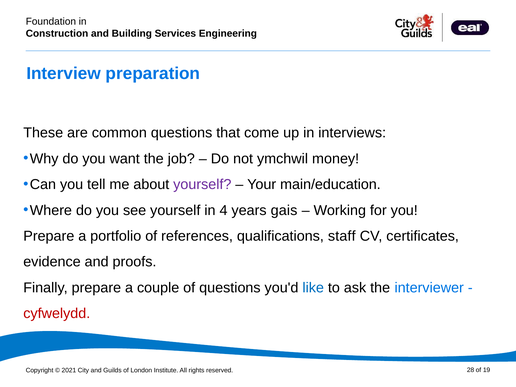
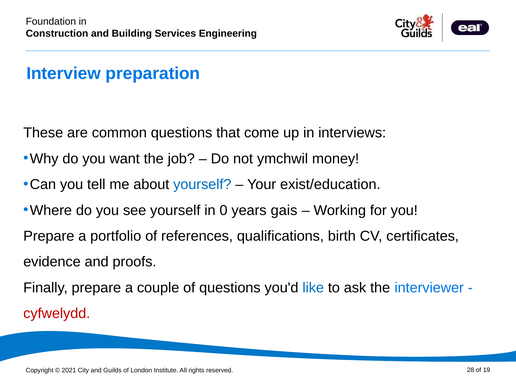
yourself colour: purple -> blue (202, 184)
main/education: main/education -> exist/education (330, 184)
4: 4 -> 0 (224, 210)
staff: staff -> birth (342, 236)
